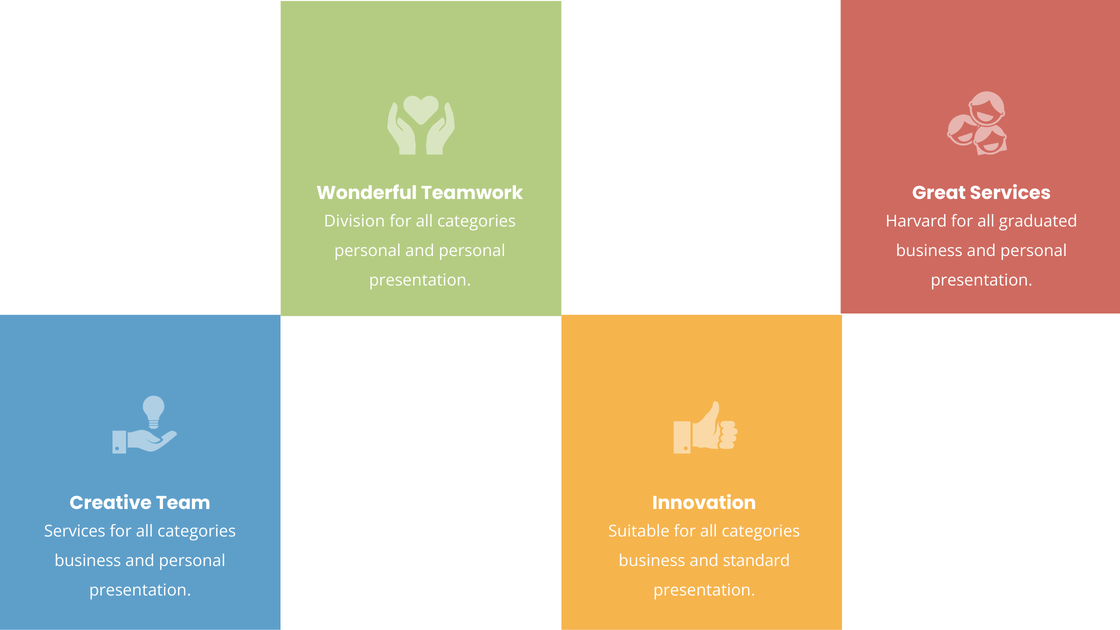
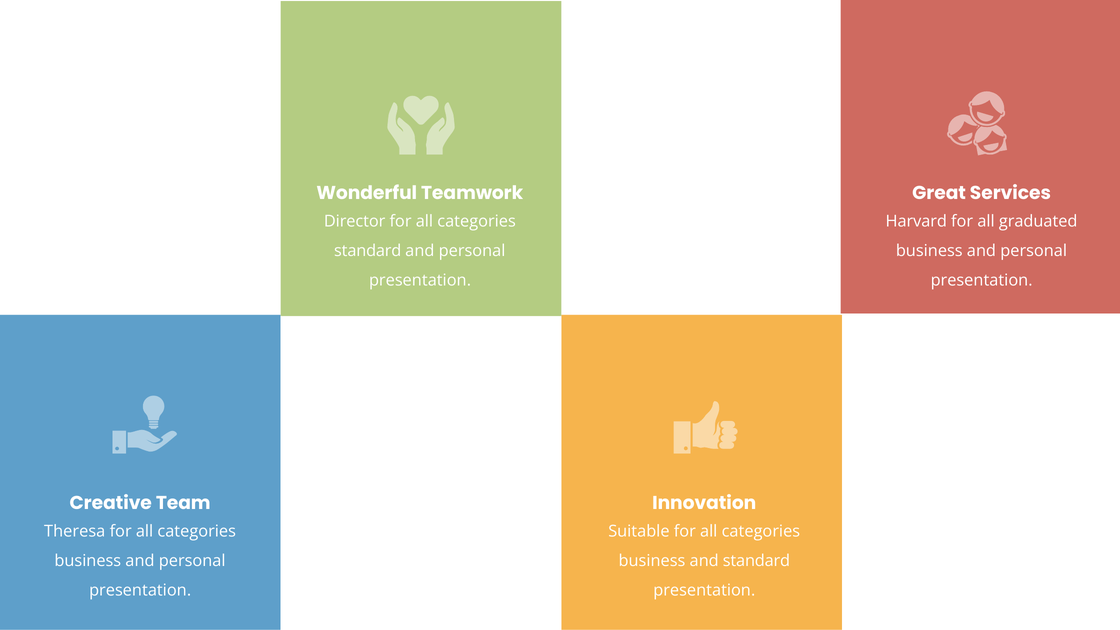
Division: Division -> Director (355, 221)
personal: personal -> standard (368, 251)
Services: Services -> Theresa (75, 531)
